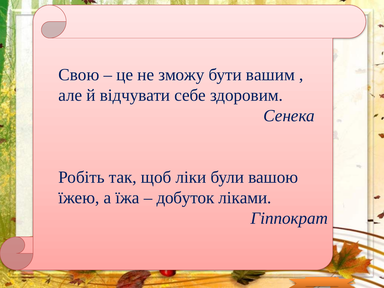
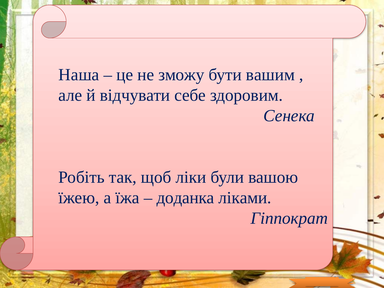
Свою: Свою -> Наша (79, 75)
добуток: добуток -> доданка (185, 198)
